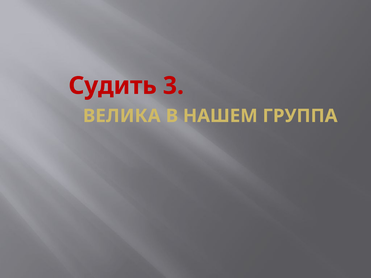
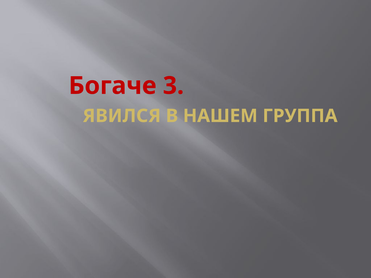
Судить: Судить -> Богаче (113, 86)
ВЕЛИКА: ВЕЛИКА -> ЯВИЛСЯ (122, 116)
